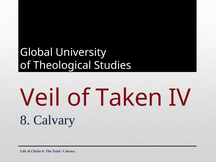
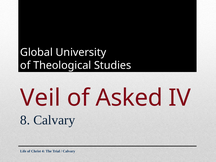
Taken: Taken -> Asked (129, 98)
